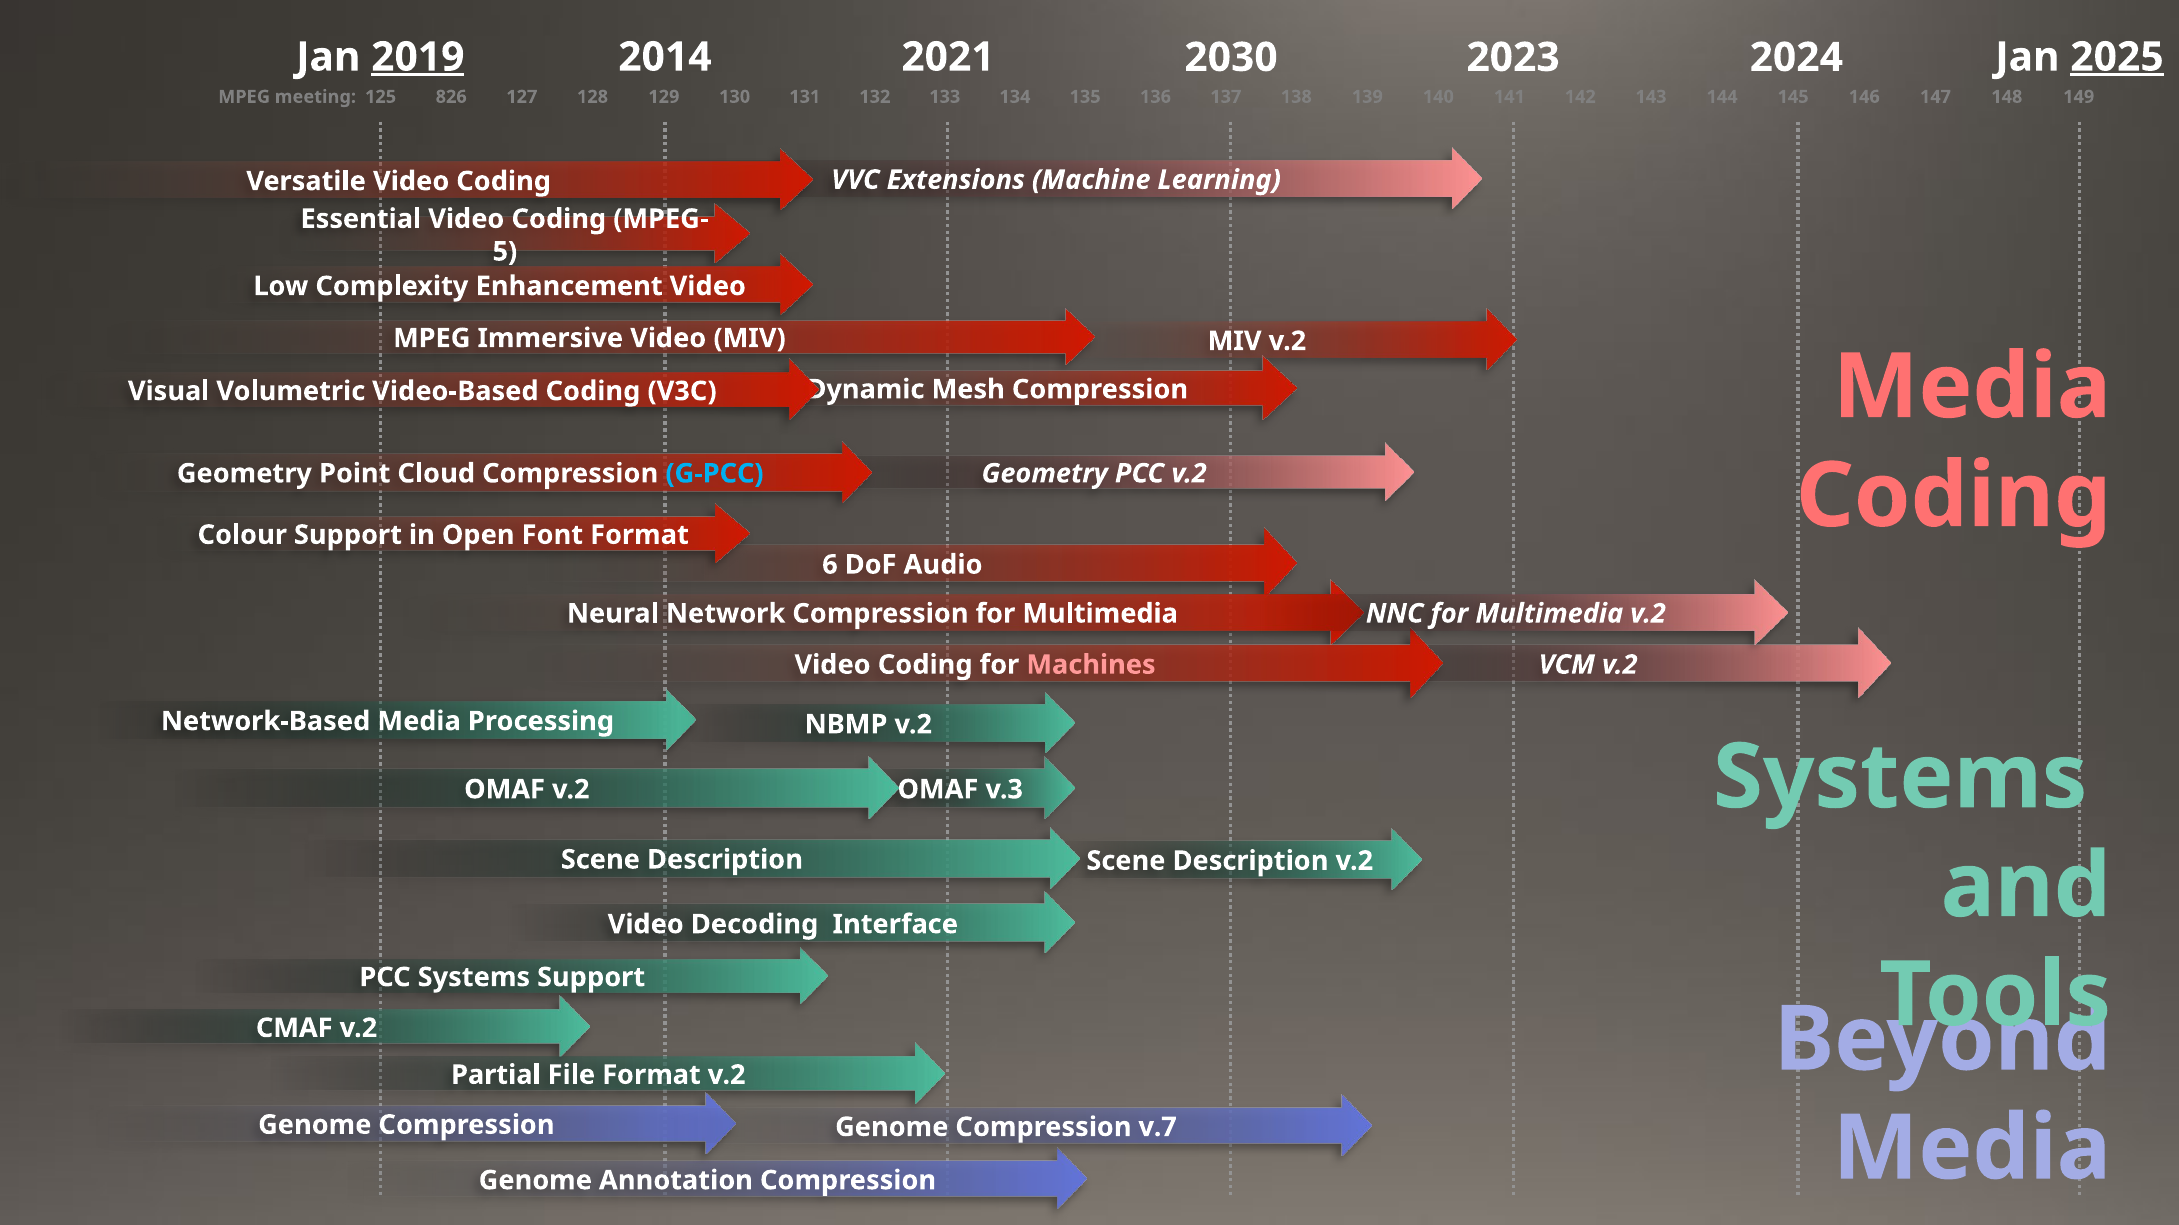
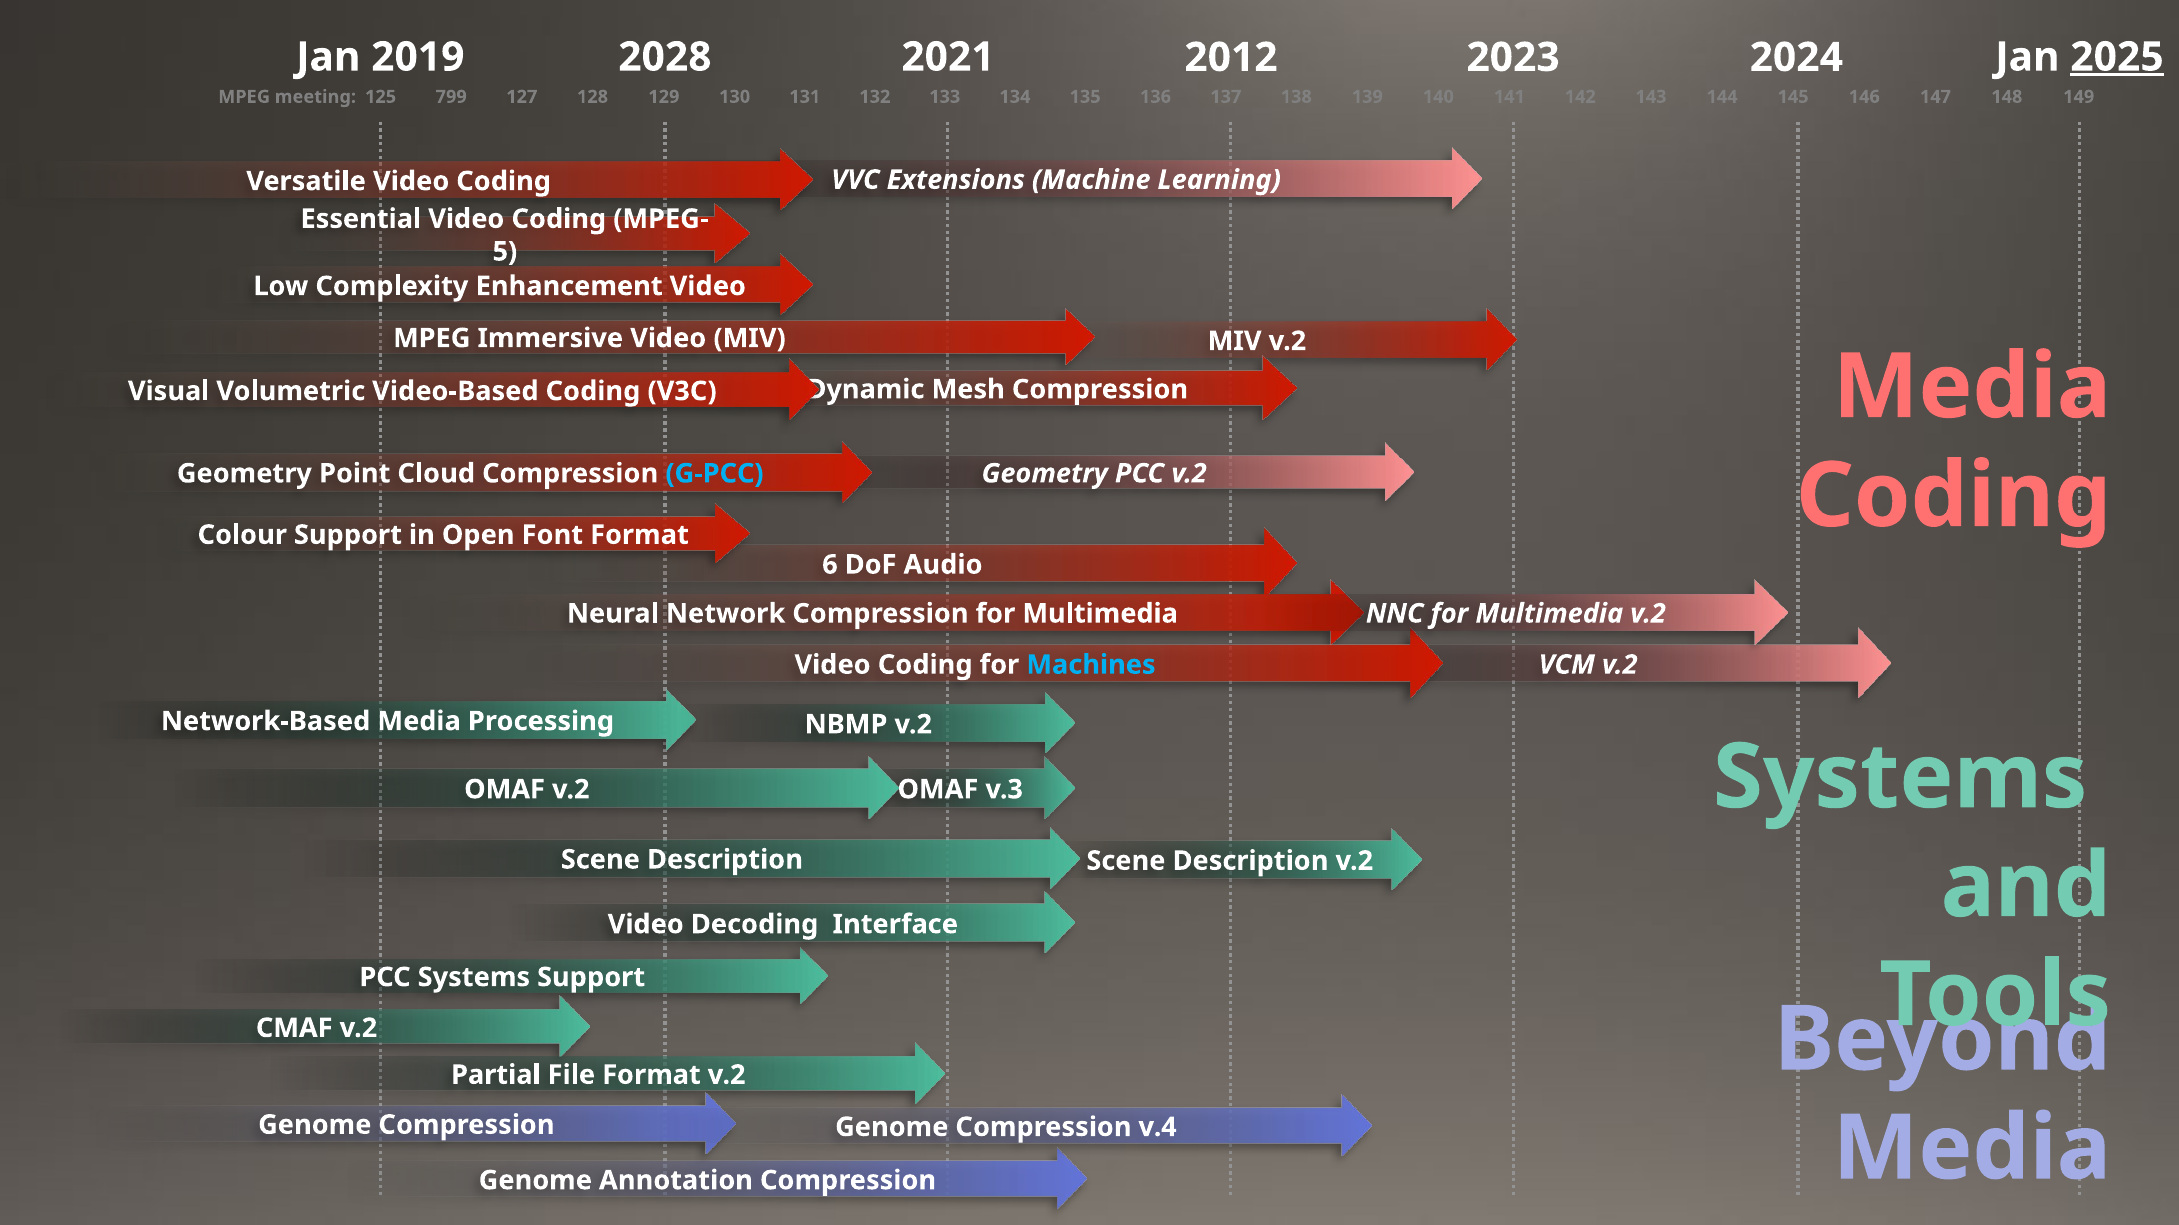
2019 underline: present -> none (418, 57)
2014: 2014 -> 2028 (665, 57)
2030: 2030 -> 2012 (1231, 58)
826: 826 -> 799 (451, 97)
Machines colour: pink -> light blue (1091, 665)
v.7: v.7 -> v.4 (1158, 1128)
